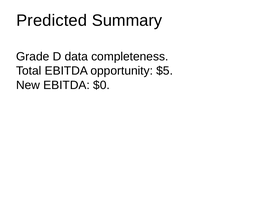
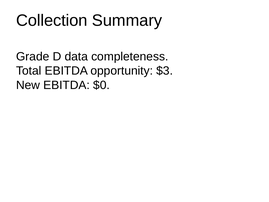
Predicted: Predicted -> Collection (52, 20)
$5: $5 -> $3 (165, 71)
